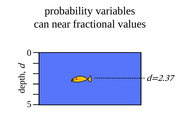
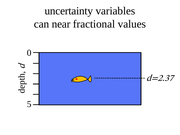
probability: probability -> uncertainty (69, 11)
